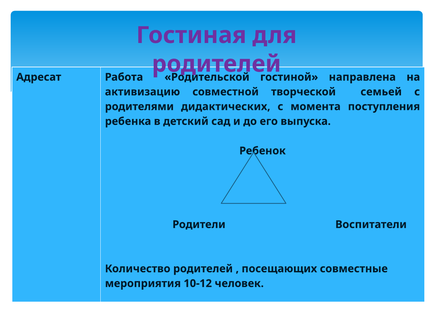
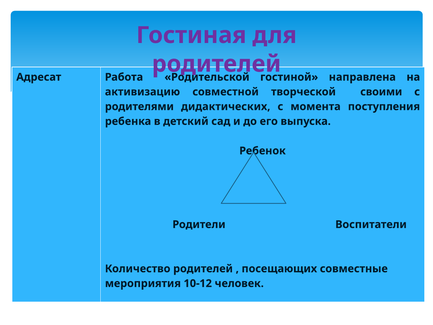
семьей: семьей -> своими (381, 92)
